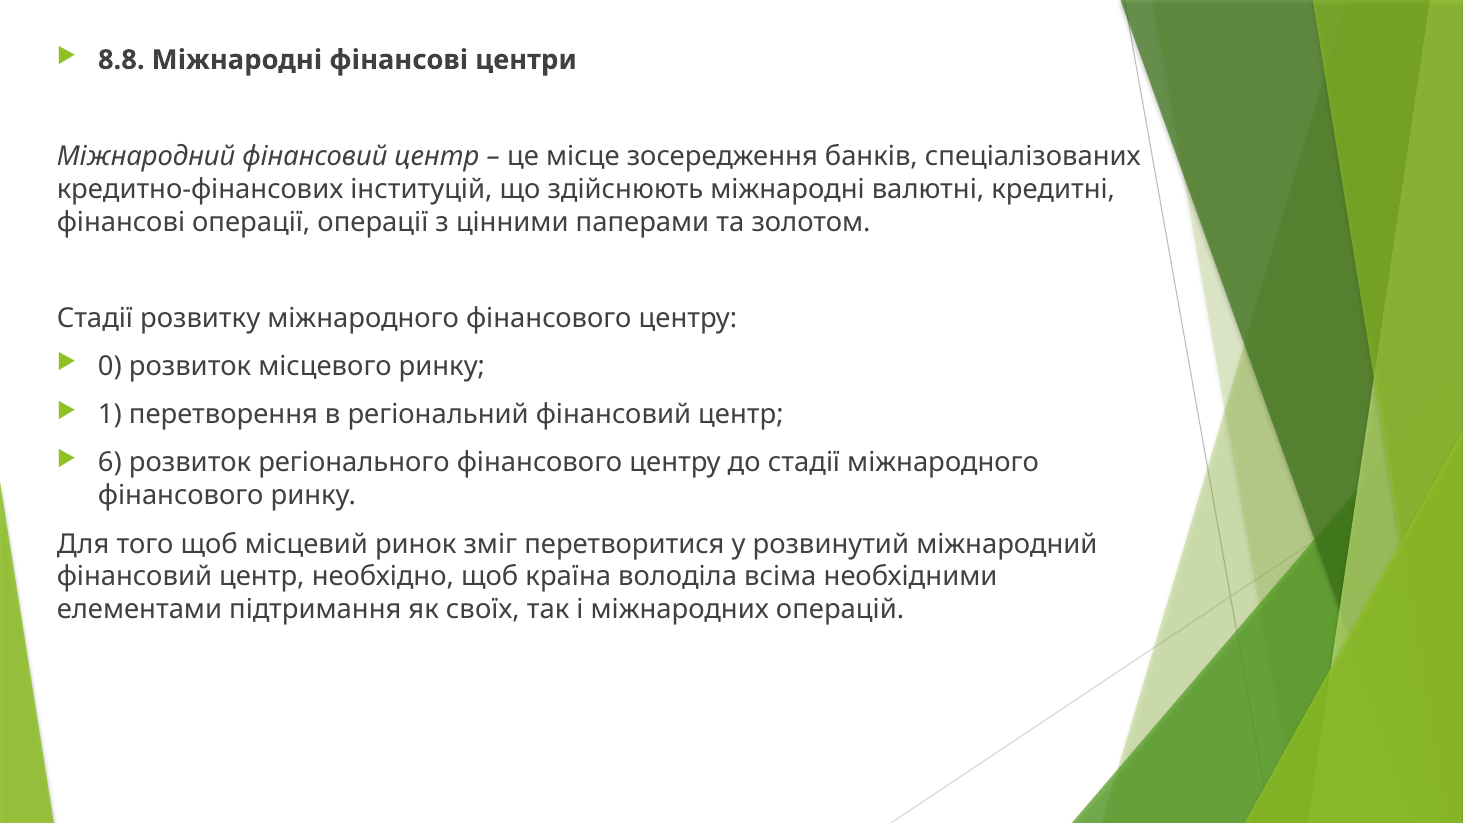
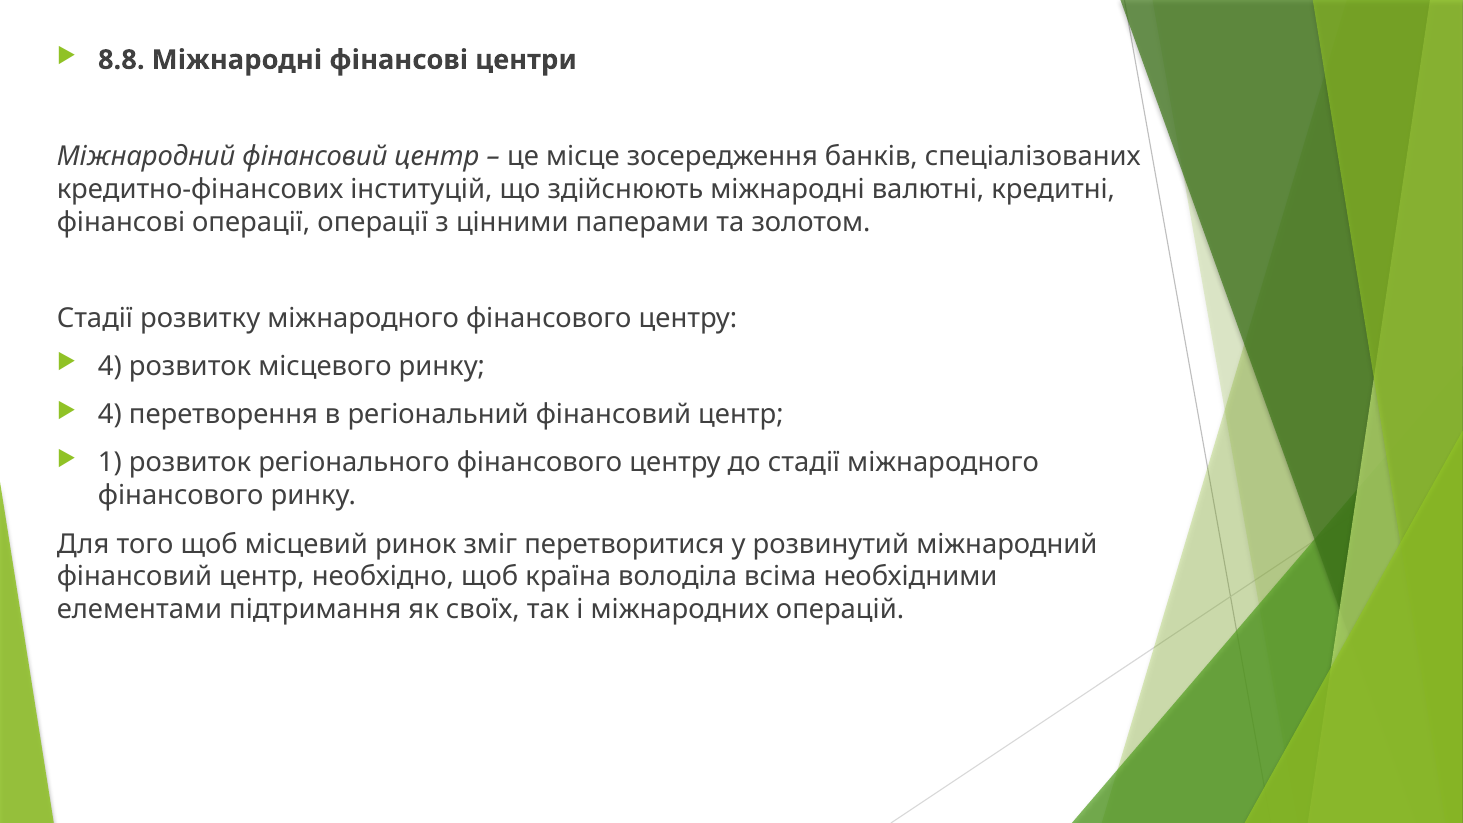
0: 0 -> 4 (110, 367)
1: 1 -> 4 (110, 415)
6: 6 -> 1 (110, 463)
